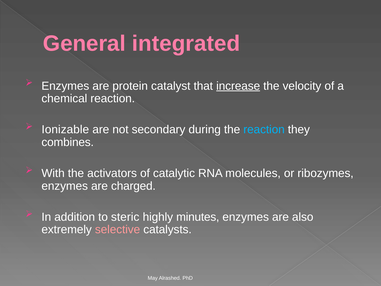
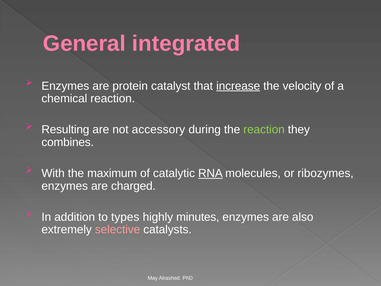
Ionizable: Ionizable -> Resulting (65, 130)
secondary: secondary -> accessory (158, 130)
reaction colour: light blue -> light green (264, 130)
activators: activators -> maximum (112, 173)
RNA underline: none -> present (210, 173)
steric: steric -> types (125, 217)
